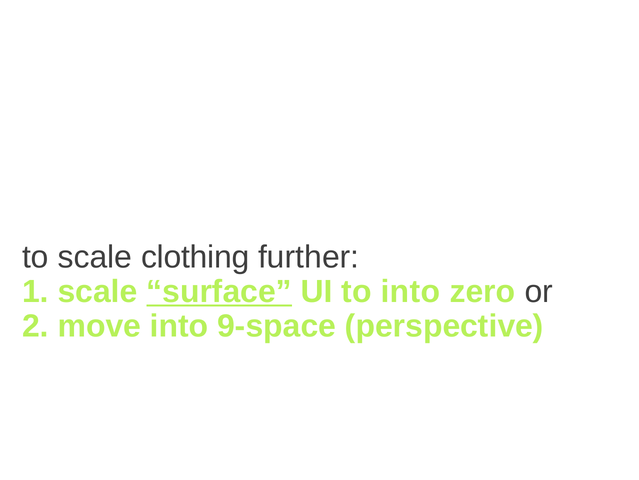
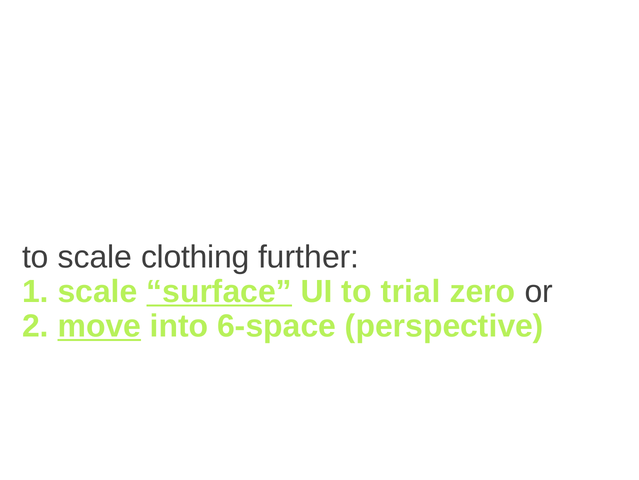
to into: into -> trial (410, 291)
move underline: none -> present (99, 326)
9-space: 9-space -> 6-space (277, 326)
